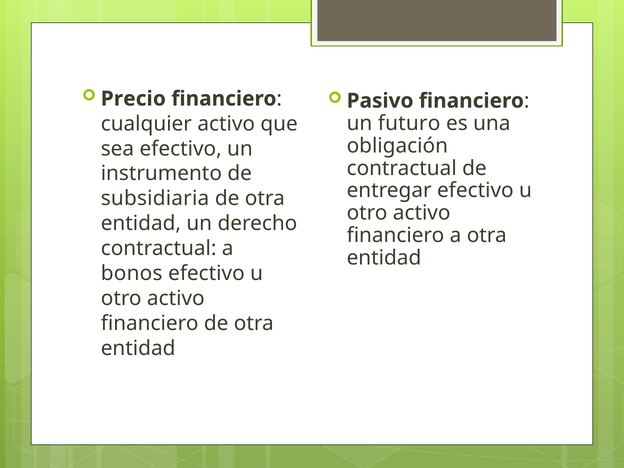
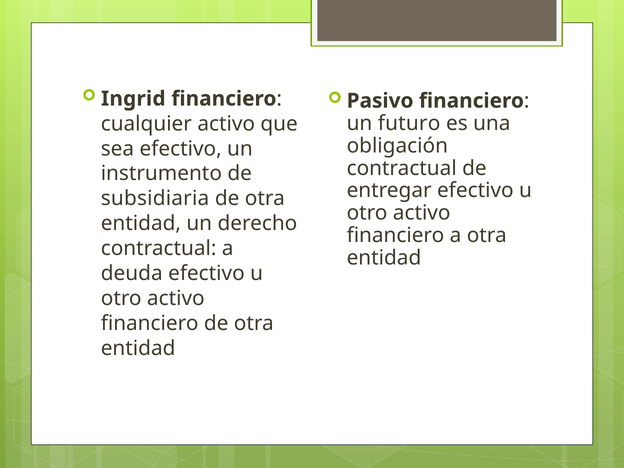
Precio: Precio -> Ingrid (133, 99)
bonos: bonos -> deuda (132, 273)
